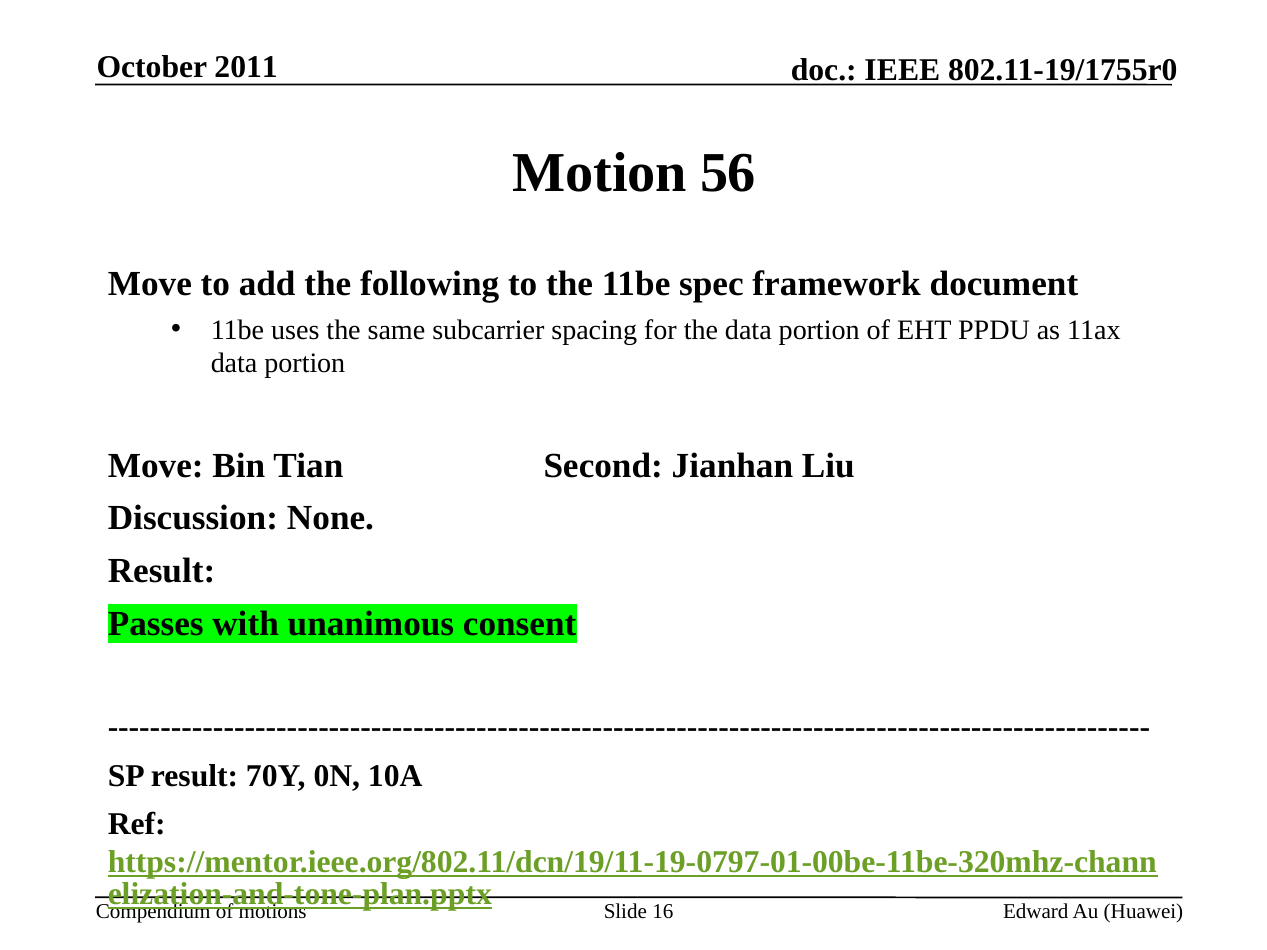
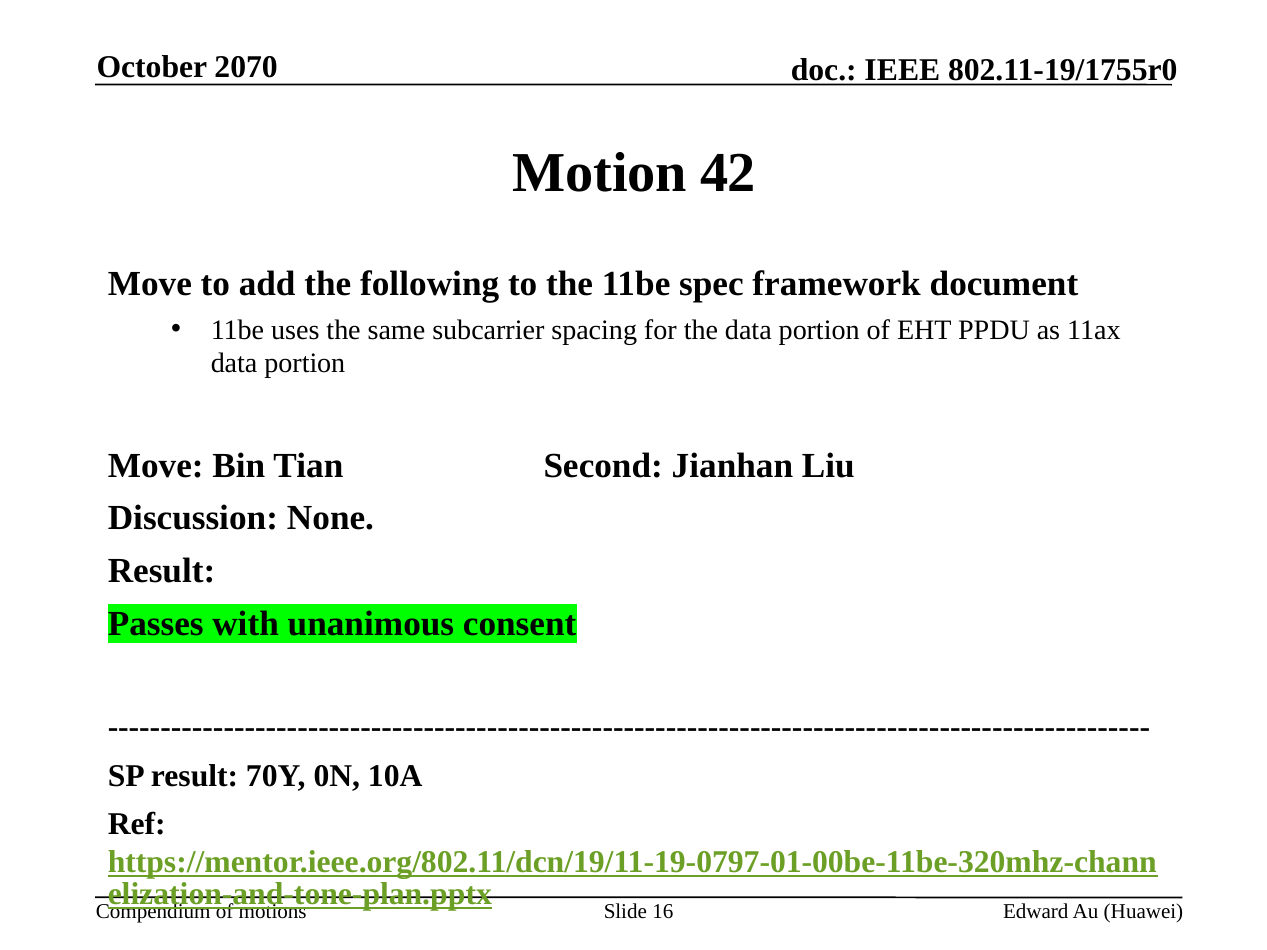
2011: 2011 -> 2070 (246, 67)
56: 56 -> 42 (728, 173)
